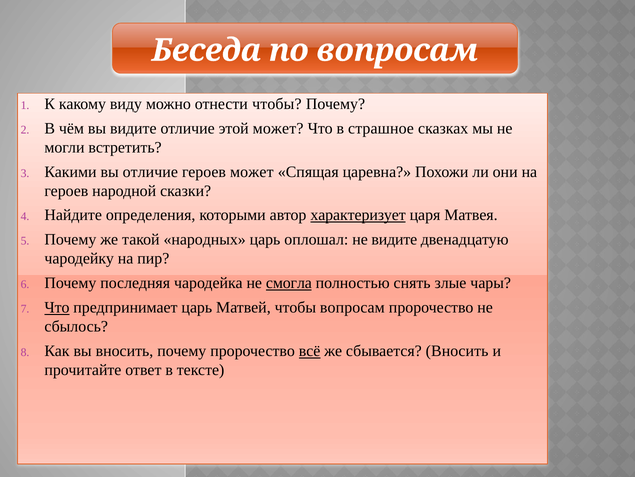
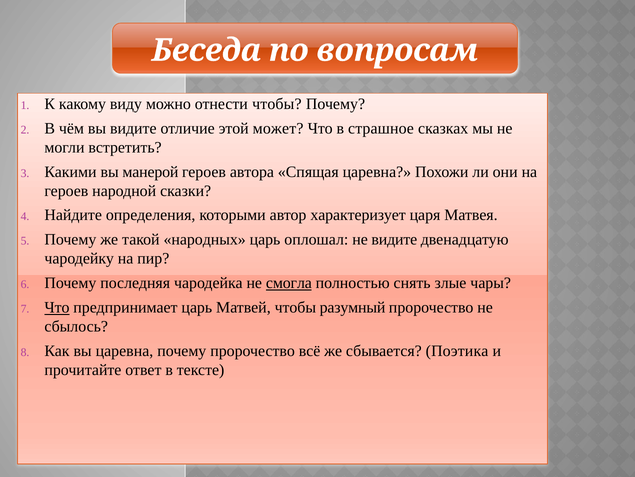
вы отличие: отличие -> манерой (150, 171)
героев может: может -> автора (252, 171)
характеризует underline: present -> none (358, 215)
чтобы вопросам: вопросам -> разумный (353, 307)
вы вносить: вносить -> царевна (124, 350)
всё underline: present -> none (310, 350)
сбывается Вносить: Вносить -> Поэтика (457, 350)
